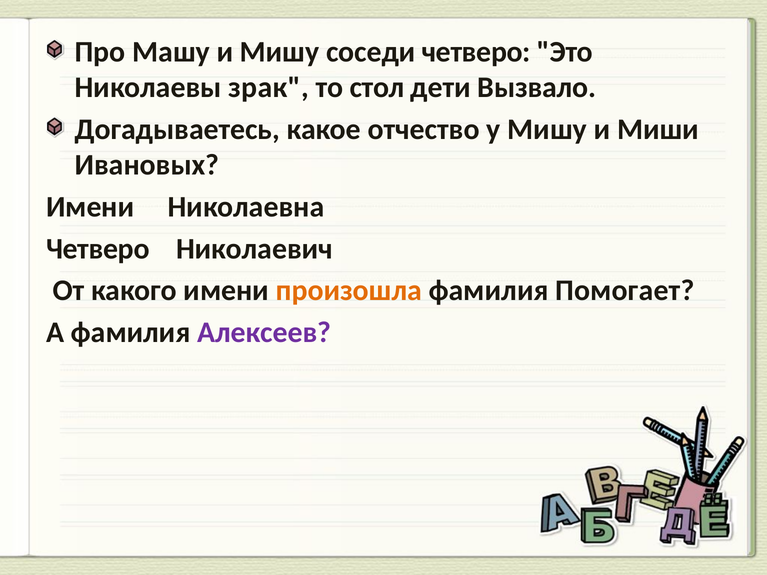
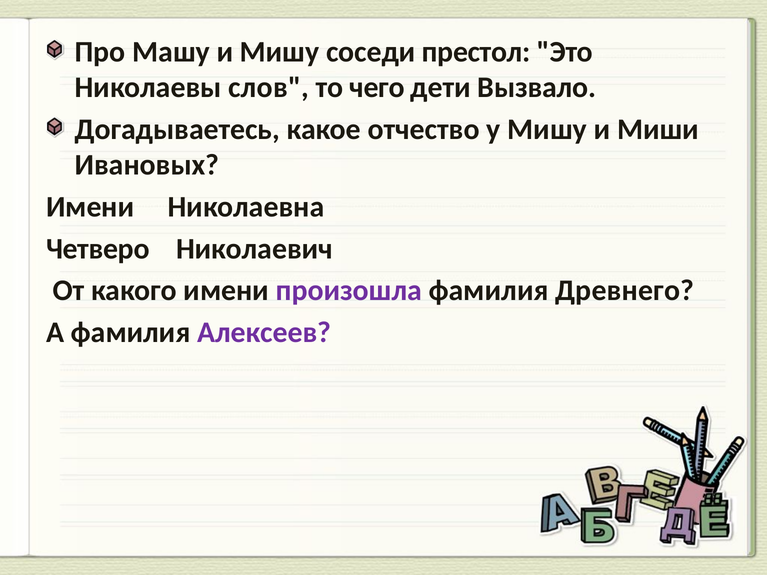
соседи четверо: четверо -> престол (476, 52)
зрак: зрак -> слов (269, 88)
стол: стол -> чего (377, 88)
произошла colour: orange -> purple (349, 291)
Помогает: Помогает -> Древнего (625, 291)
